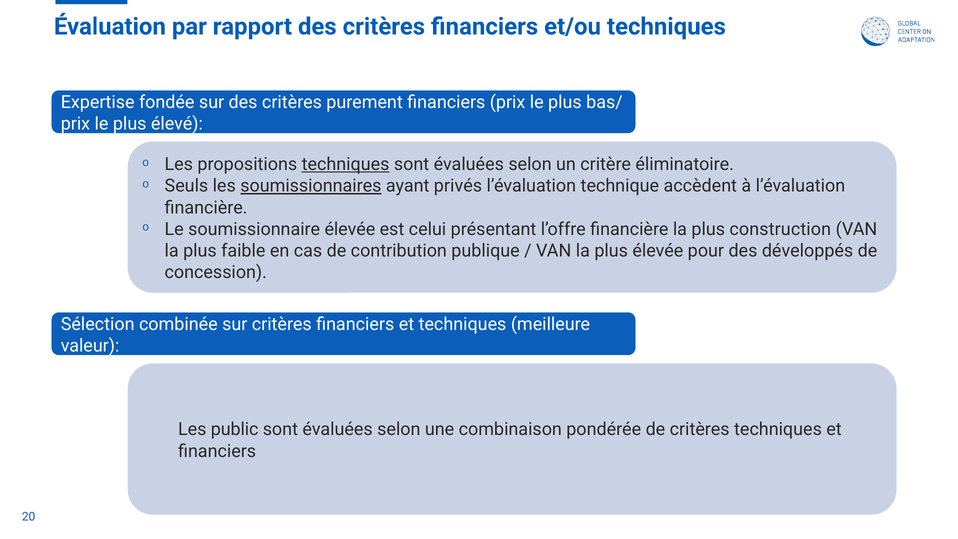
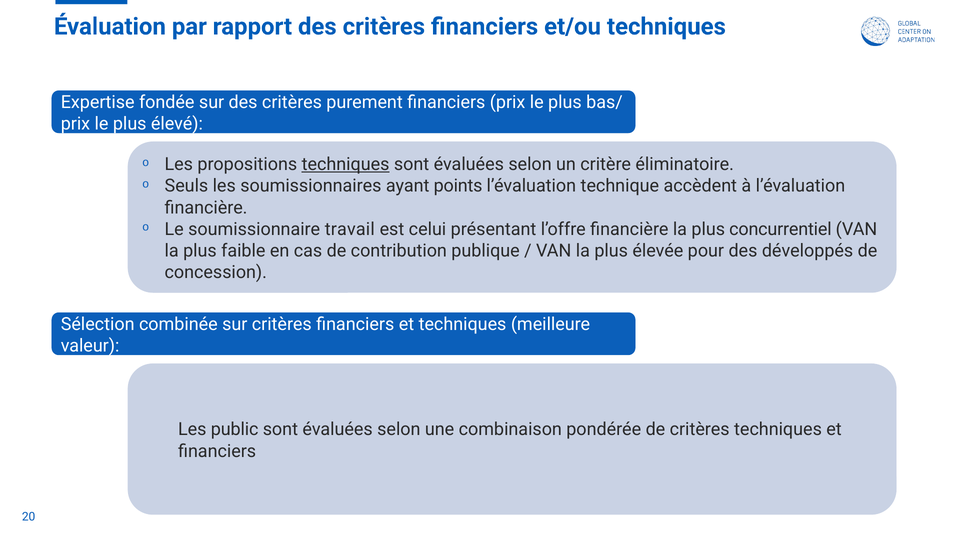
soumissionnaires underline: present -> none (311, 186)
privés: privés -> points (458, 186)
soumissionnaire élevée: élevée -> travail (350, 229)
construction: construction -> concurrentiel (780, 229)
